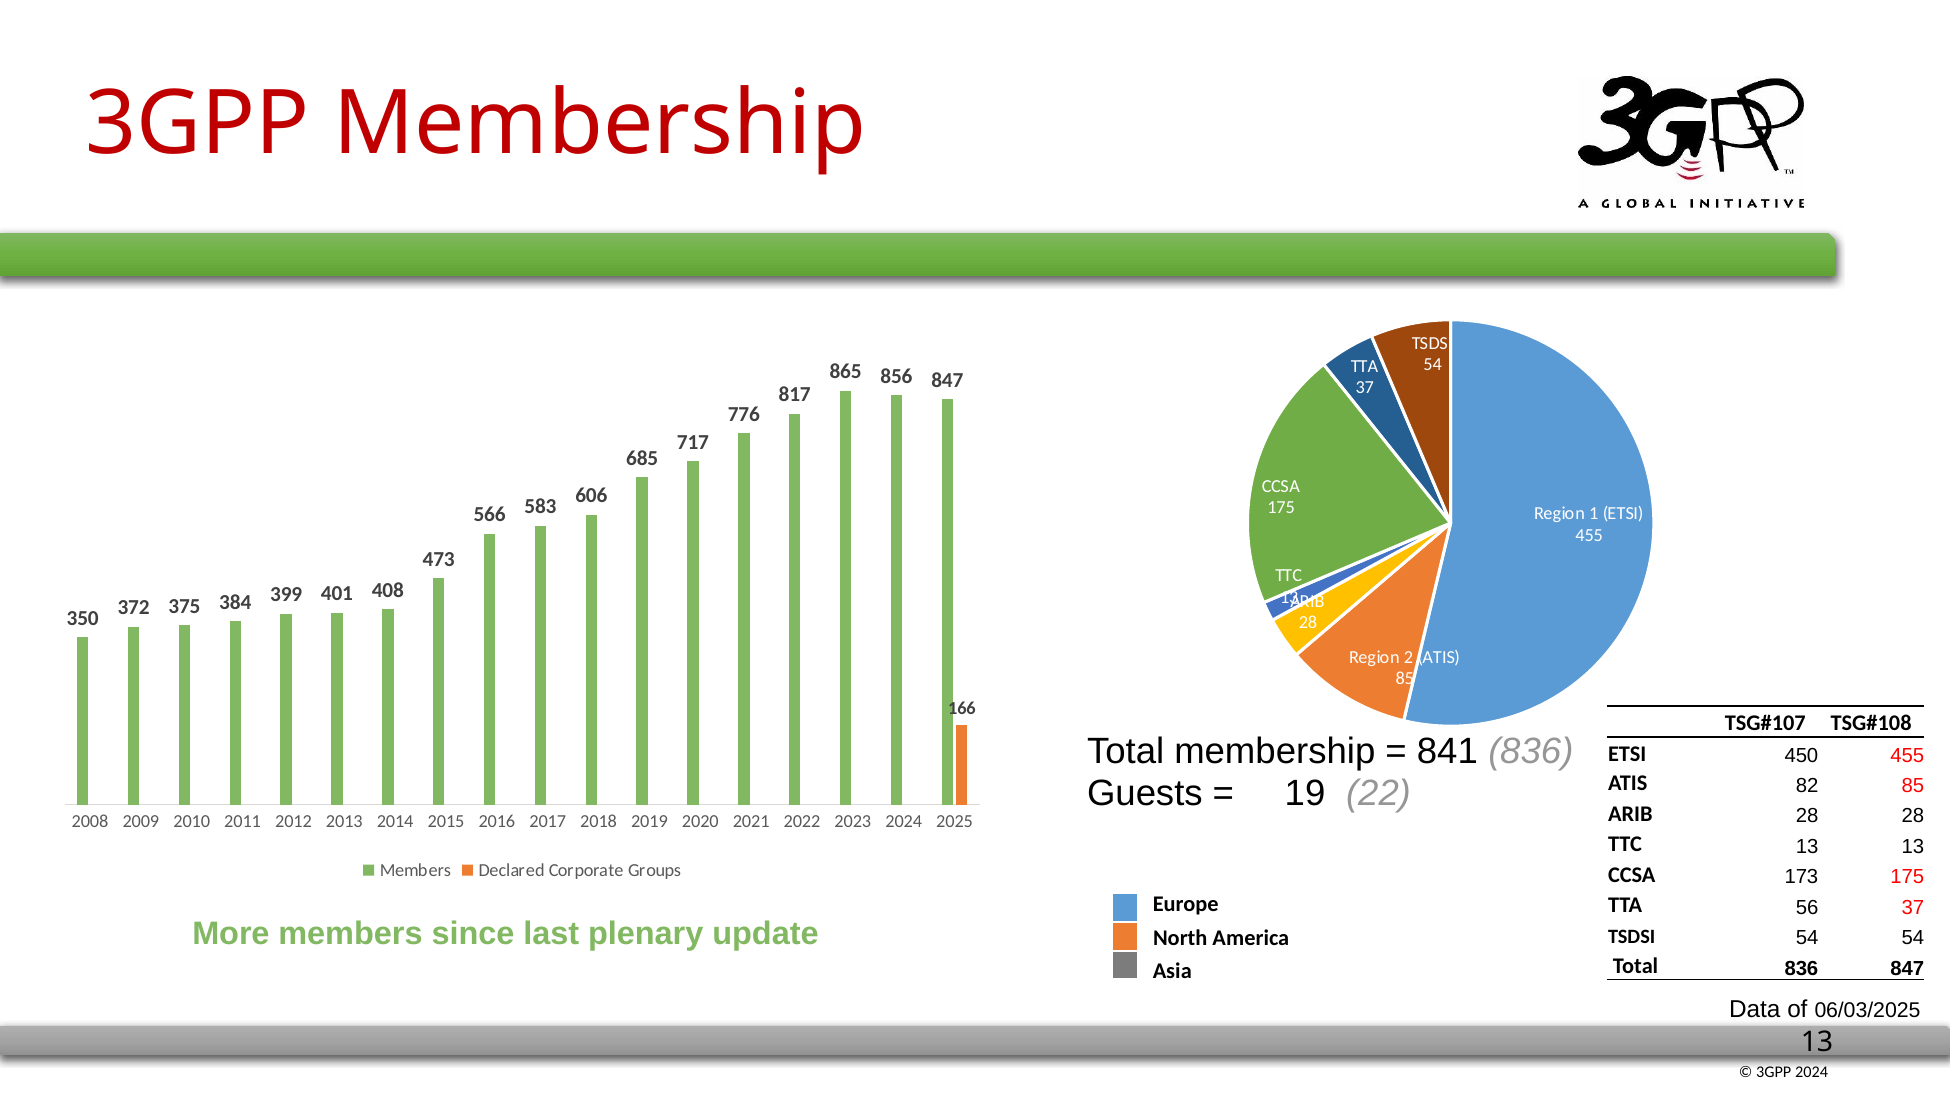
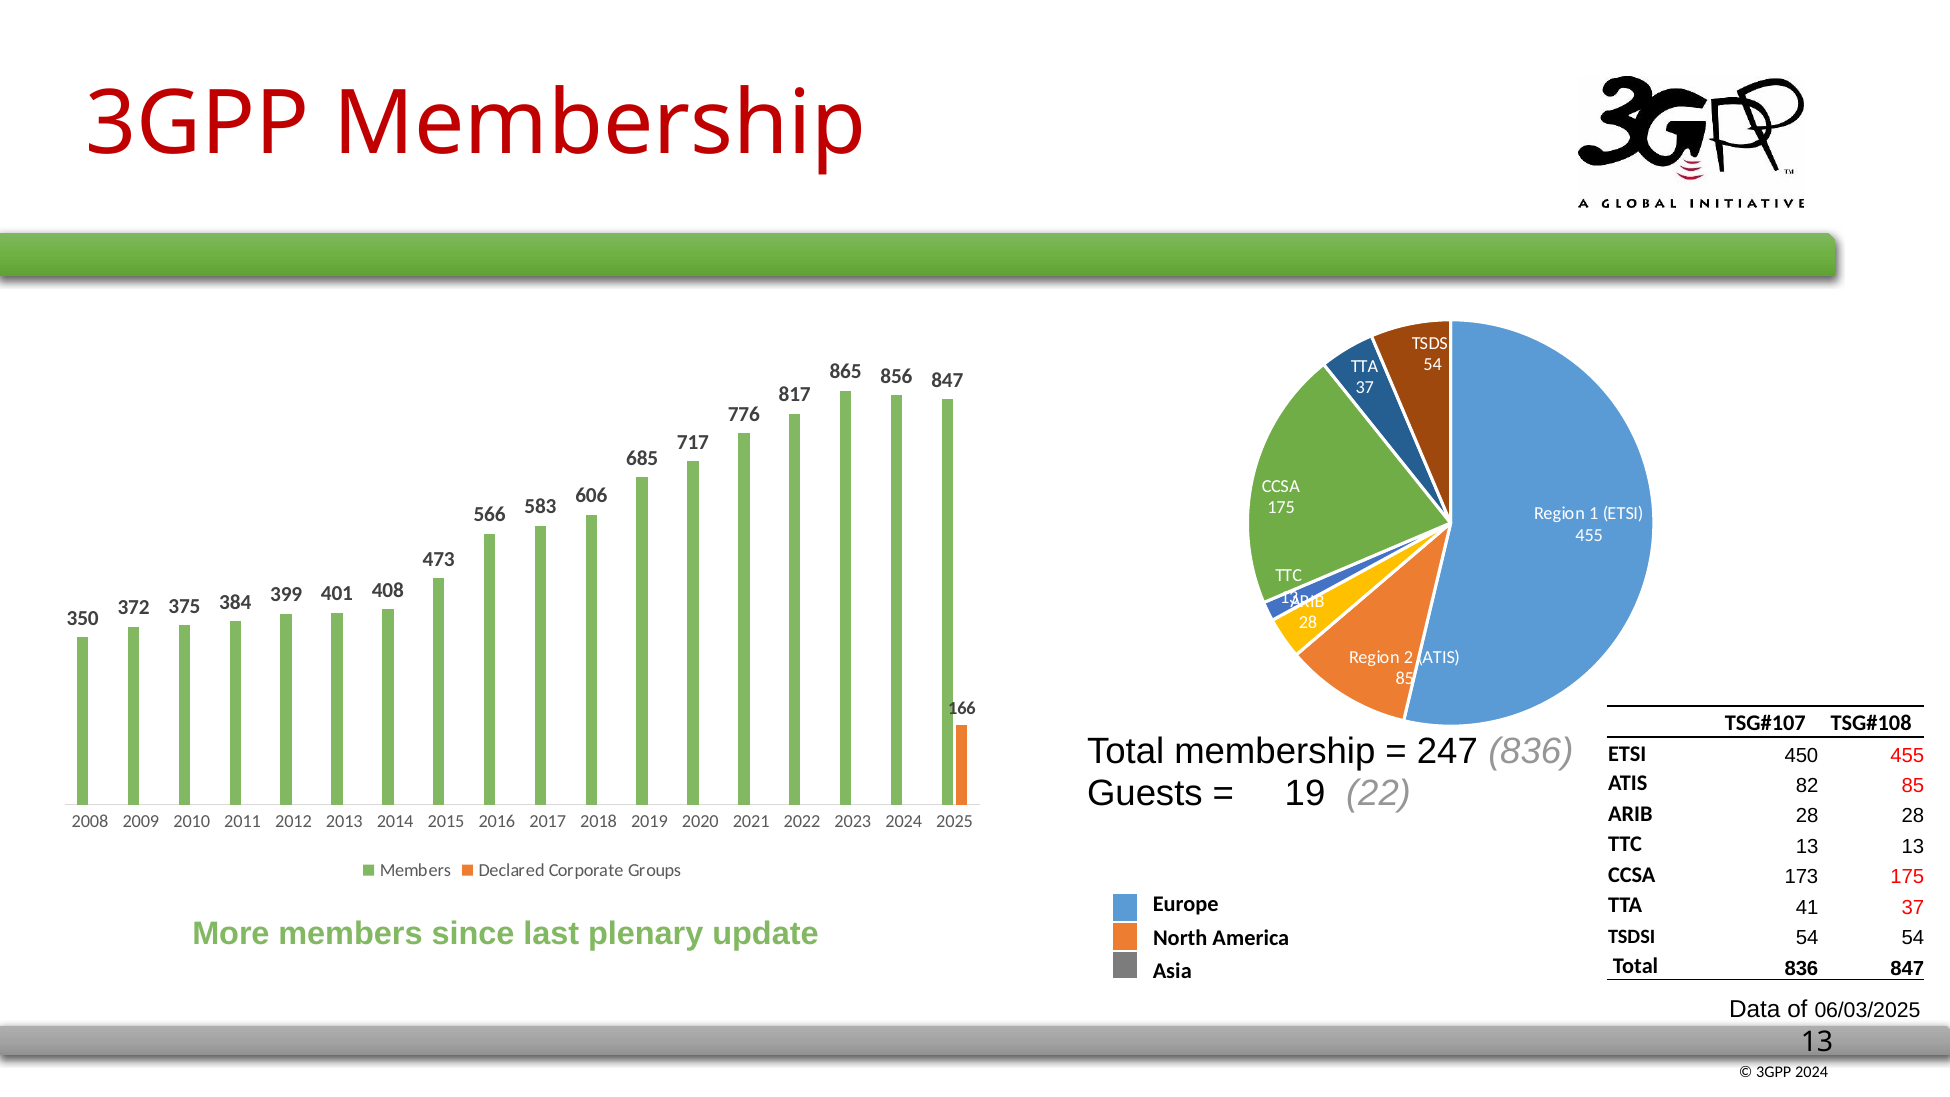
841: 841 -> 247 (1447, 751)
56: 56 -> 41 (1807, 907)
